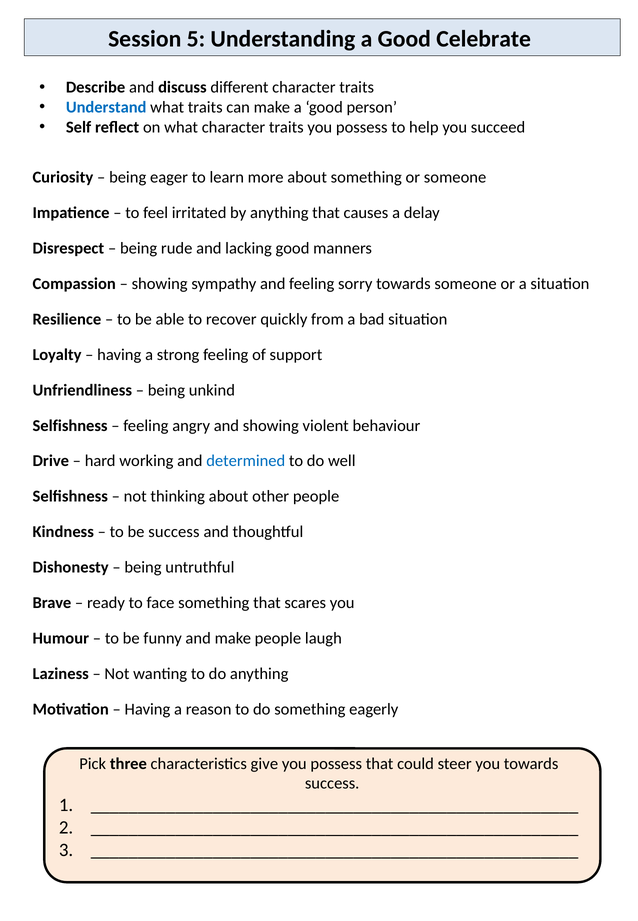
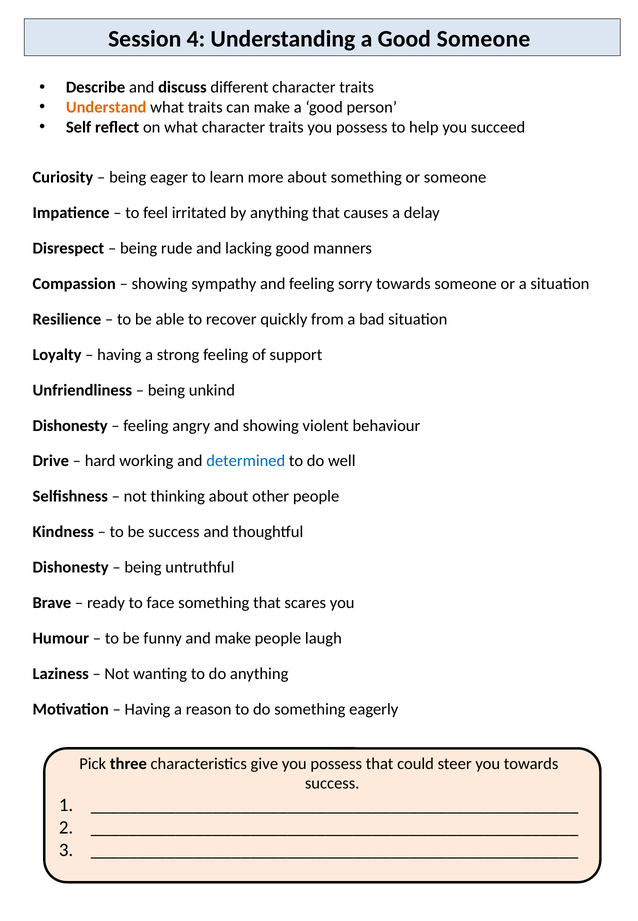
5: 5 -> 4 (196, 39)
Good Celebrate: Celebrate -> Someone (483, 39)
Understand colour: blue -> orange (106, 107)
Selfishness: Selfishness -> Dishonesty (70, 426)
